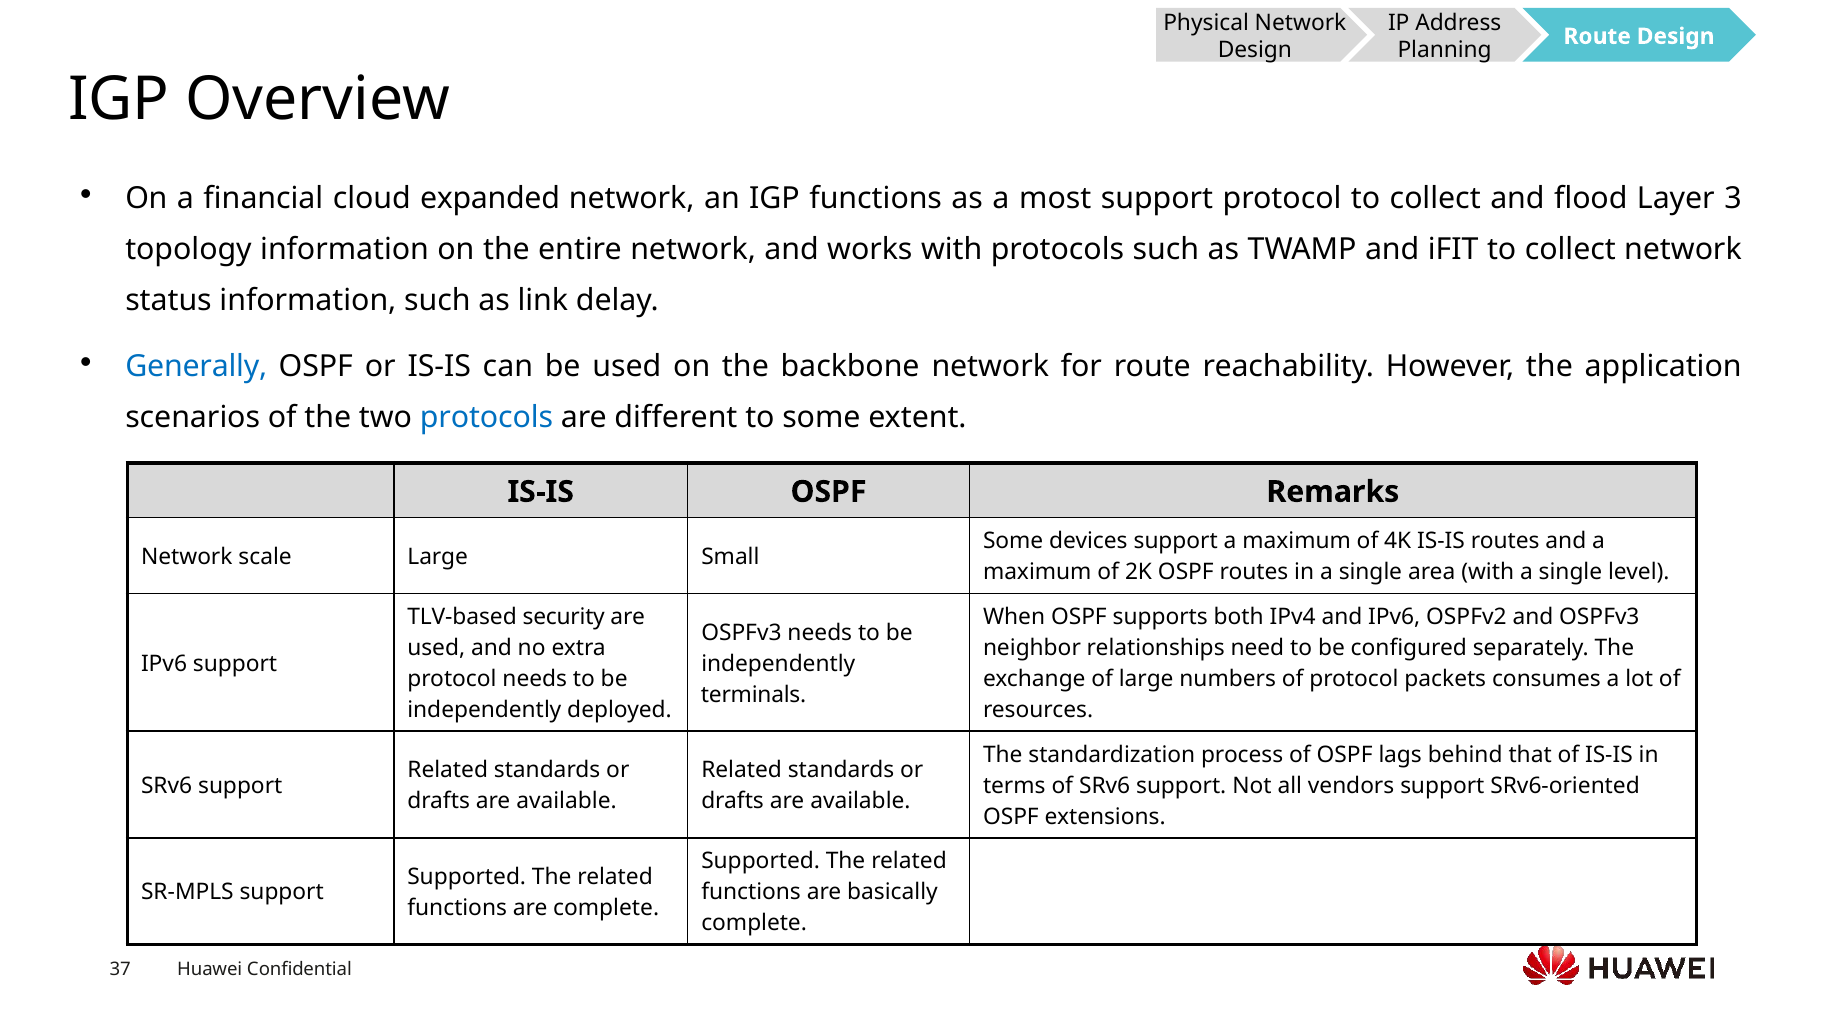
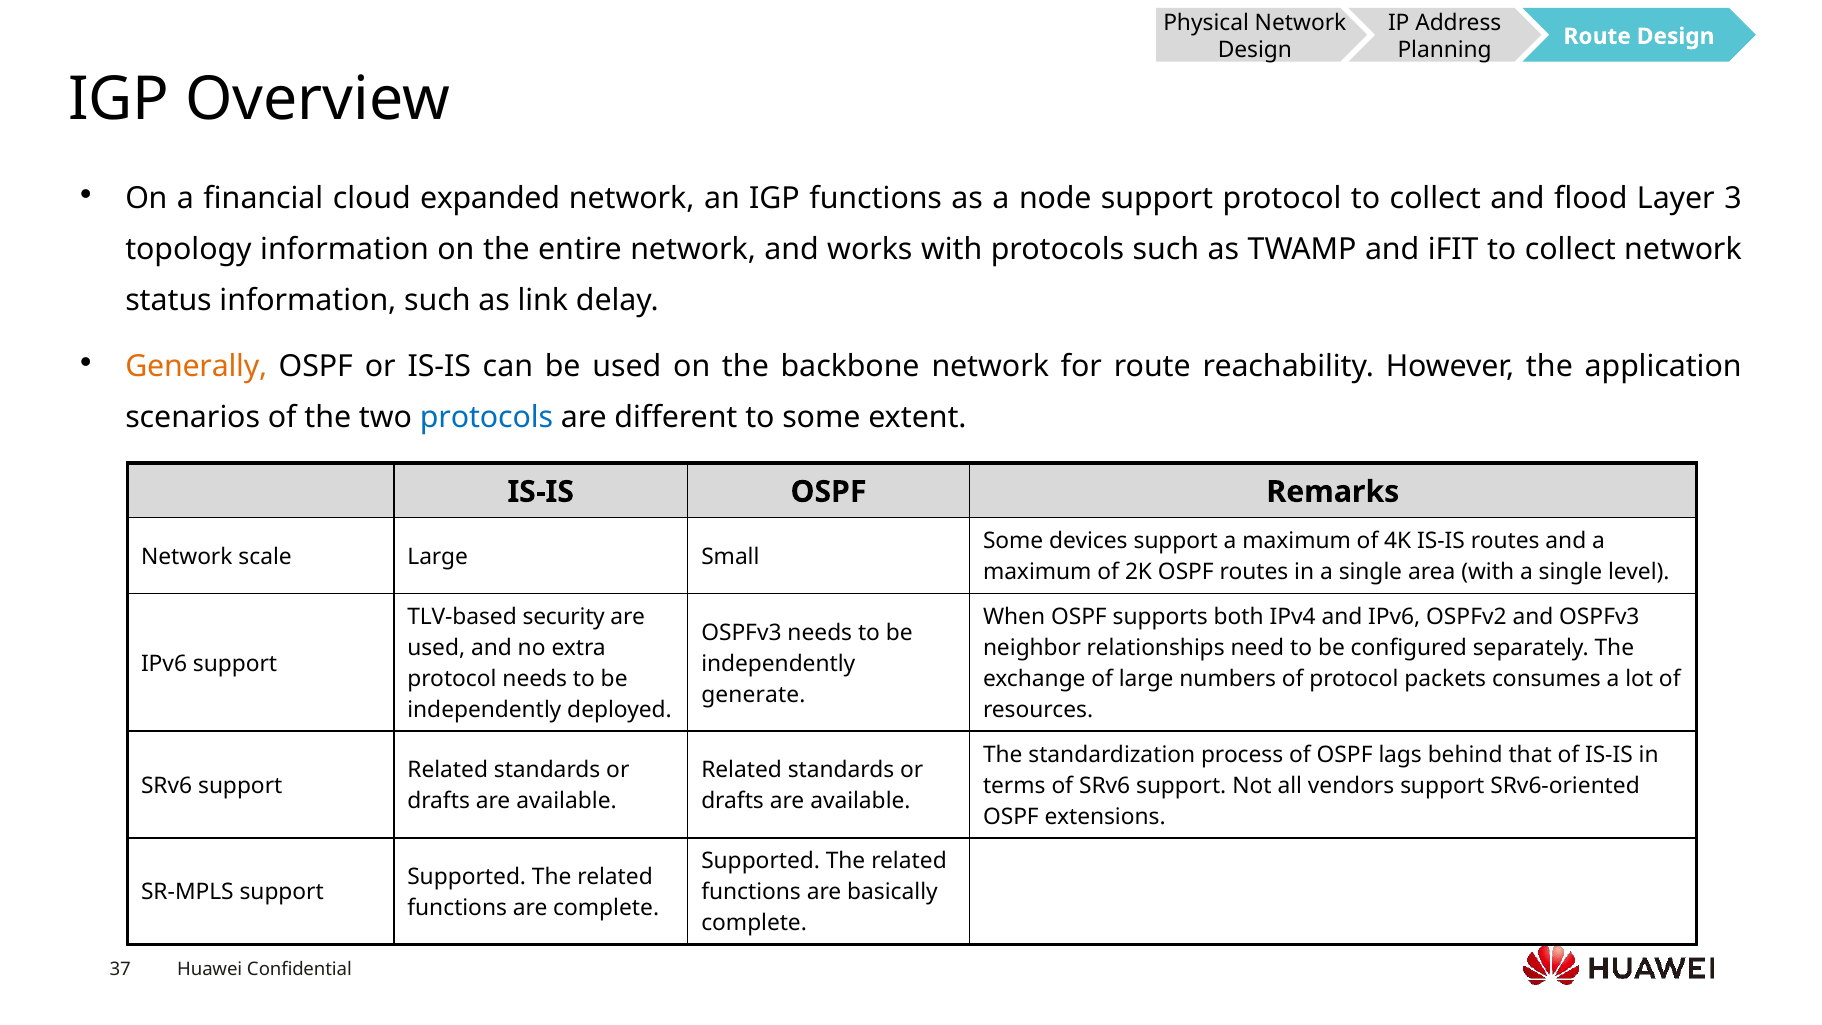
most: most -> node (1055, 198)
Generally colour: blue -> orange (196, 366)
terminals: terminals -> generate (753, 694)
